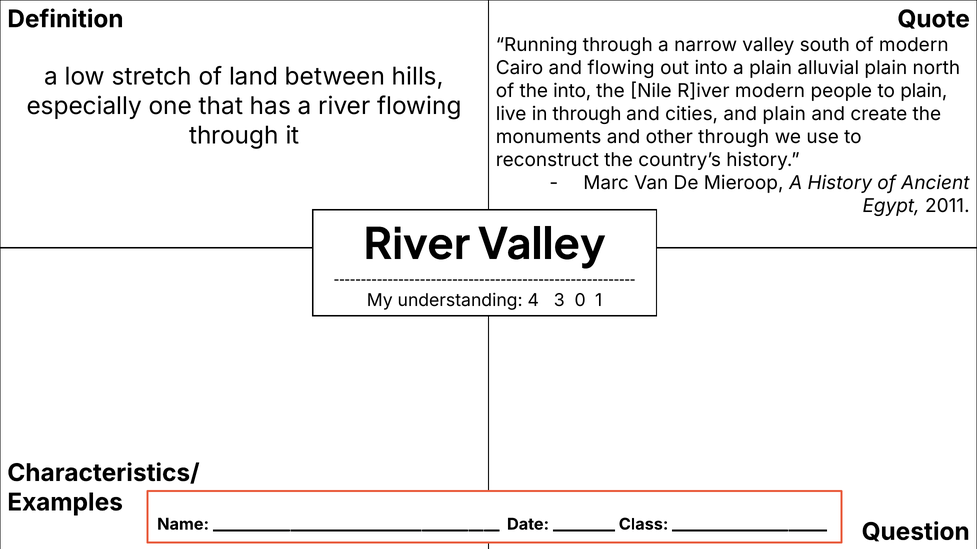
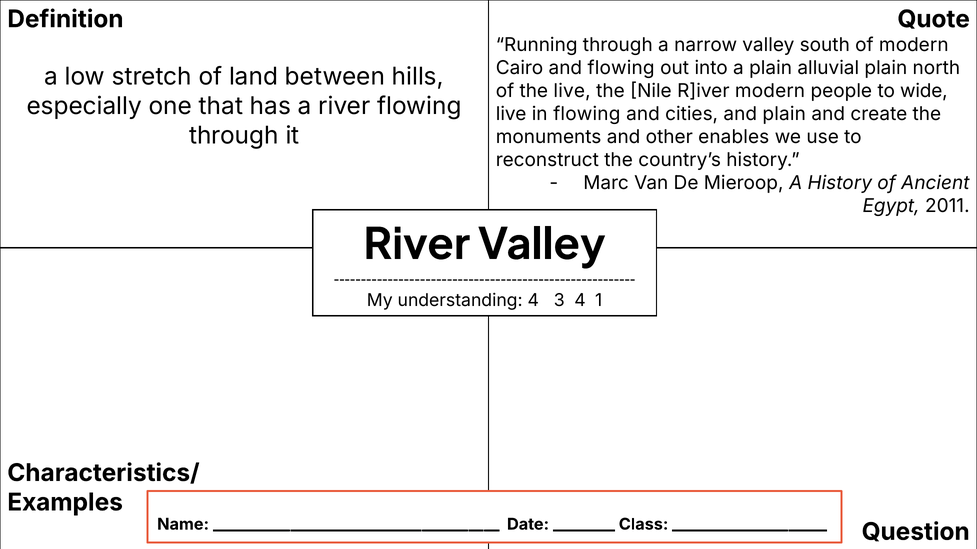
the into: into -> live (572, 91)
to plain: plain -> wide (924, 91)
in through: through -> flowing (587, 114)
other through: through -> enables (734, 137)
3 0: 0 -> 4 (580, 301)
